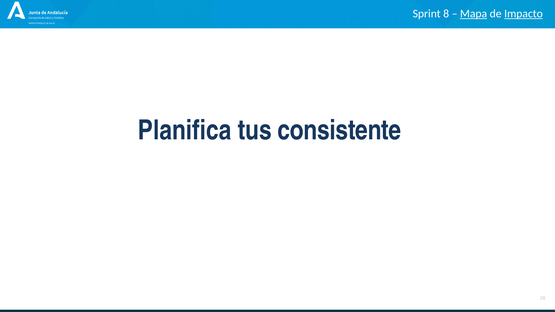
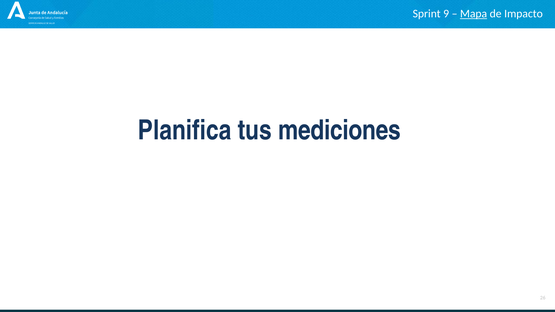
8: 8 -> 9 (446, 14)
Impacto underline: present -> none (523, 14)
consistente: consistente -> mediciones (339, 131)
